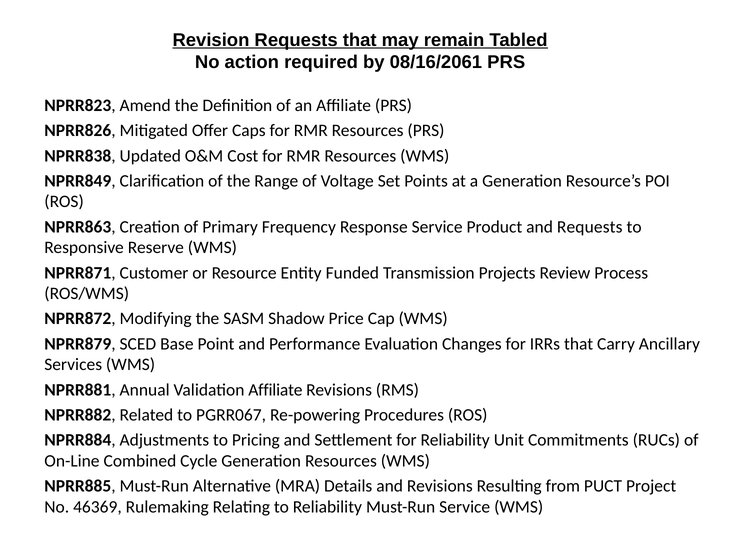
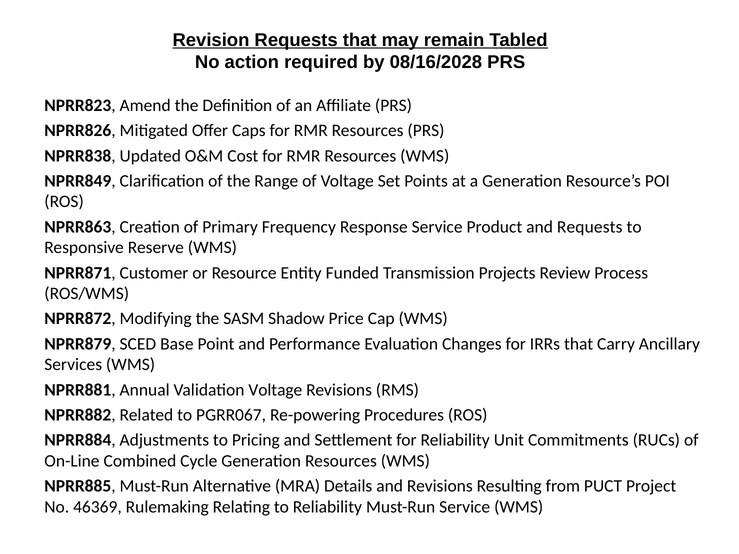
08/16/2061: 08/16/2061 -> 08/16/2028 (436, 62)
Validation Affiliate: Affiliate -> Voltage (275, 390)
